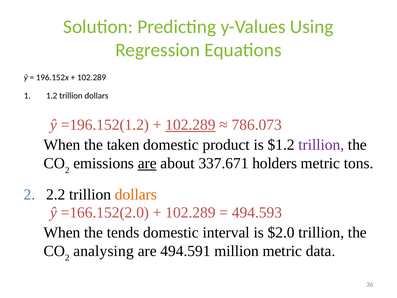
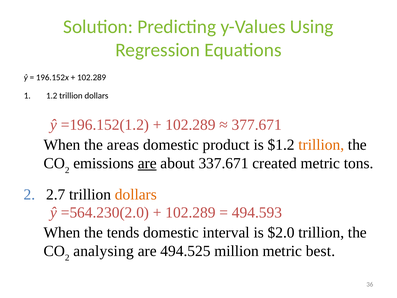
102.289 underline: present -> none (191, 125)
786.073: 786.073 -> 377.671 (257, 125)
taken: taken -> areas (123, 145)
trillion colour: purple -> orange (321, 145)
holders: holders -> created (275, 163)
2.2: 2.2 -> 2.7 (56, 194)
=166.152(2.0: =166.152(2.0 -> =564.230(2.0 (105, 212)
494.591: 494.591 -> 494.525 (186, 251)
data: data -> best (321, 251)
